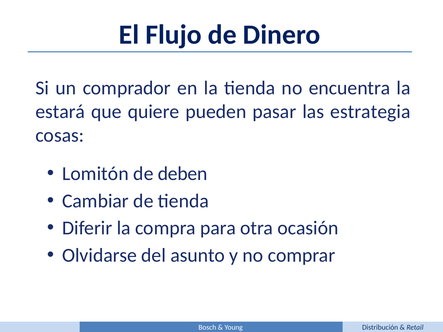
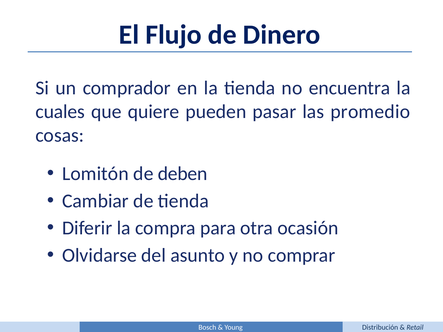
estará: estará -> cuales (60, 112)
estrategia: estrategia -> promedio (370, 112)
